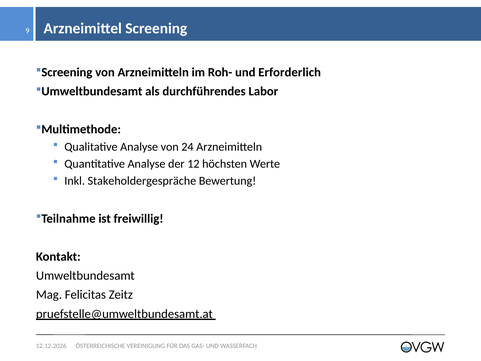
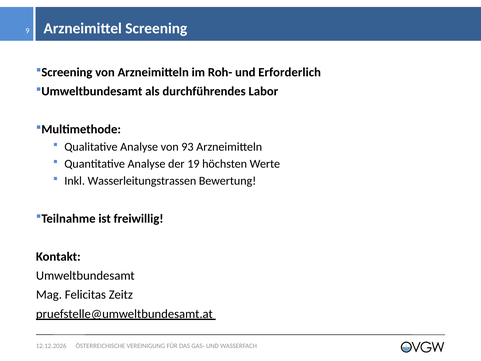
24: 24 -> 93 (187, 147)
12: 12 -> 19 (193, 164)
Stakeholdergespräche: Stakeholdergespräche -> Wasserleitungstrassen (142, 181)
